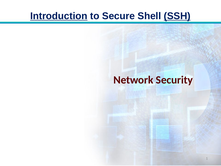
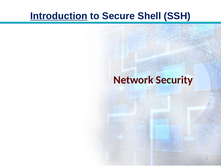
SSH underline: present -> none (177, 16)
